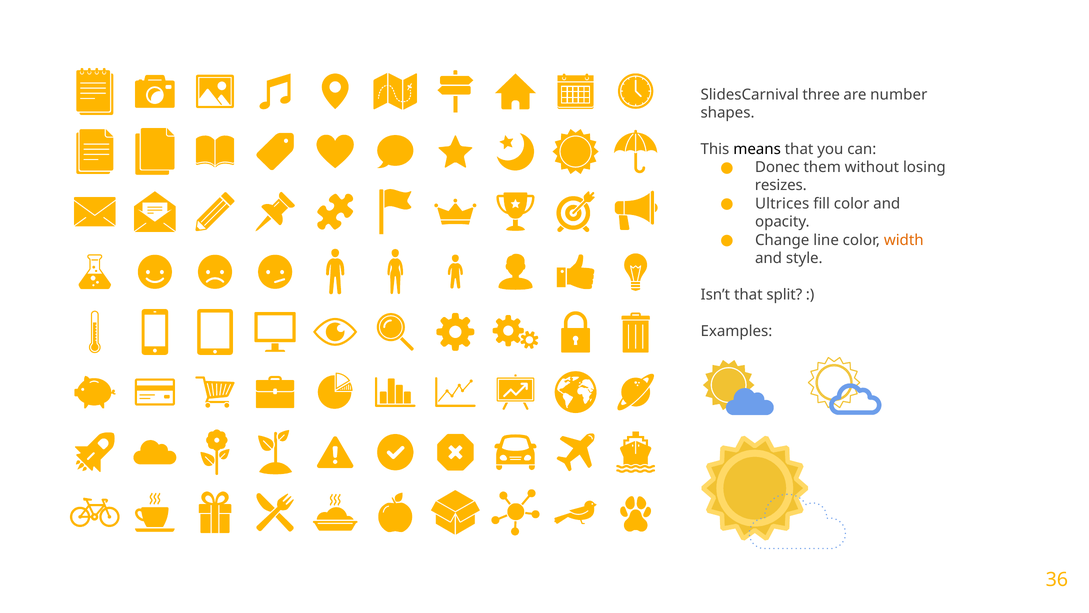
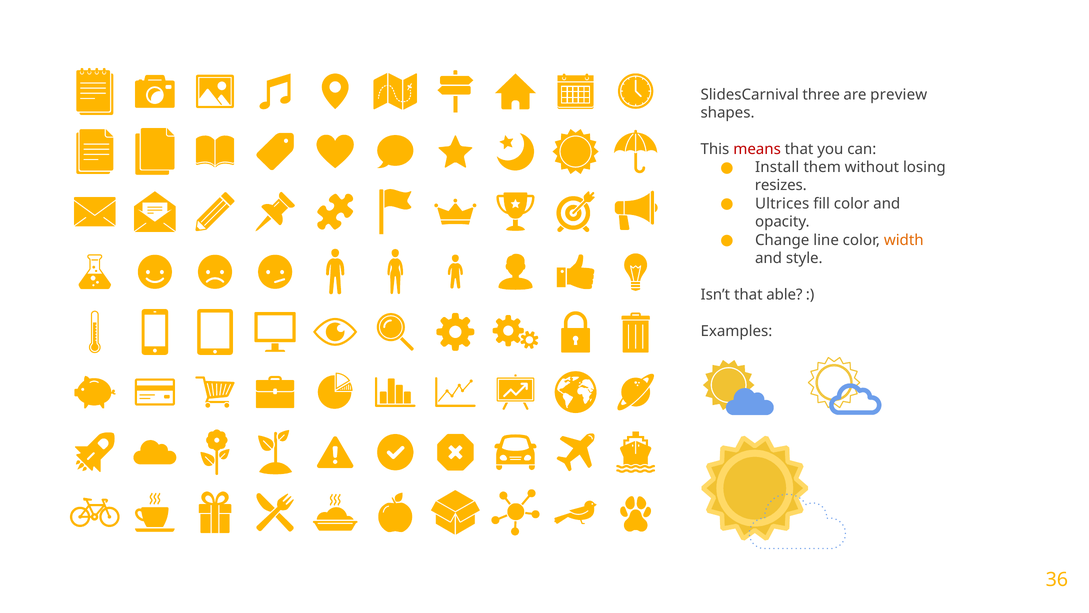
number: number -> preview (899, 94)
means colour: black -> red (757, 149)
Donec: Donec -> Install (777, 167)
split: split -> able (784, 294)
